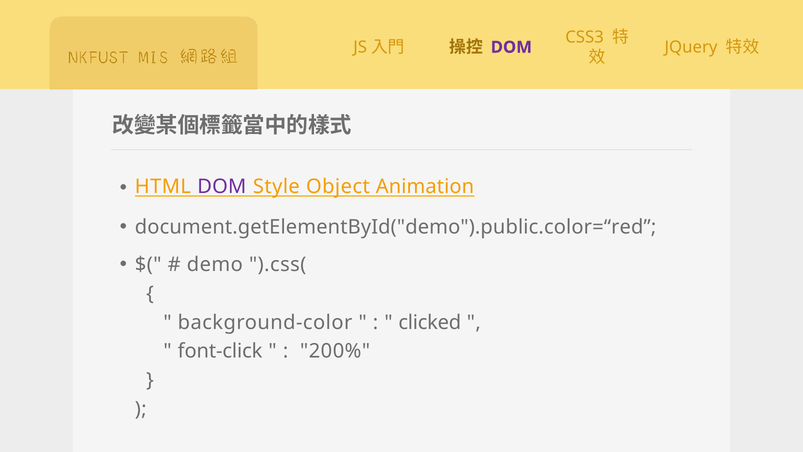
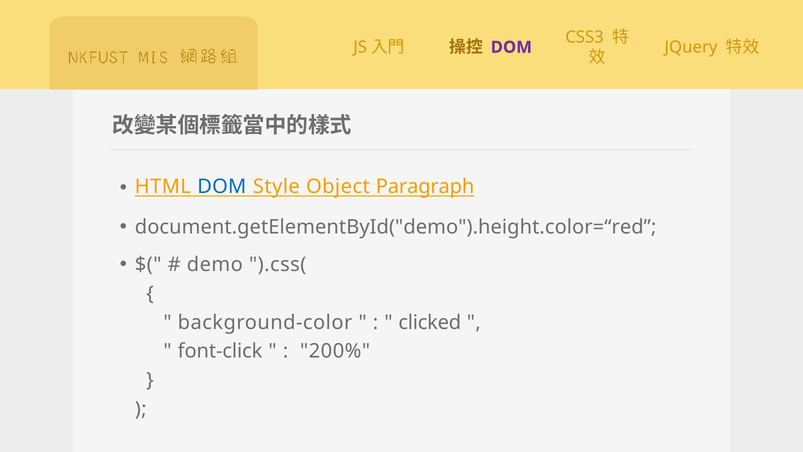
DOM colour: purple -> blue (222, 187)
Animation: Animation -> Paragraph (425, 187)
document.getElementById("demo").public.color=“red: document.getElementById("demo").public.color=“red -> document.getElementById("demo").height.color=“red (396, 227)
